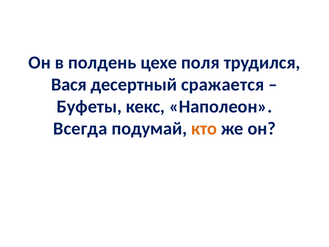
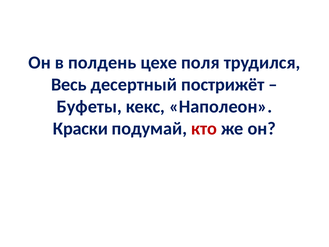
Вася: Вася -> Весь (69, 85)
сражается: сражается -> пострижёт (223, 85)
Всегда: Всегда -> Краски (80, 128)
кто colour: orange -> red (204, 128)
